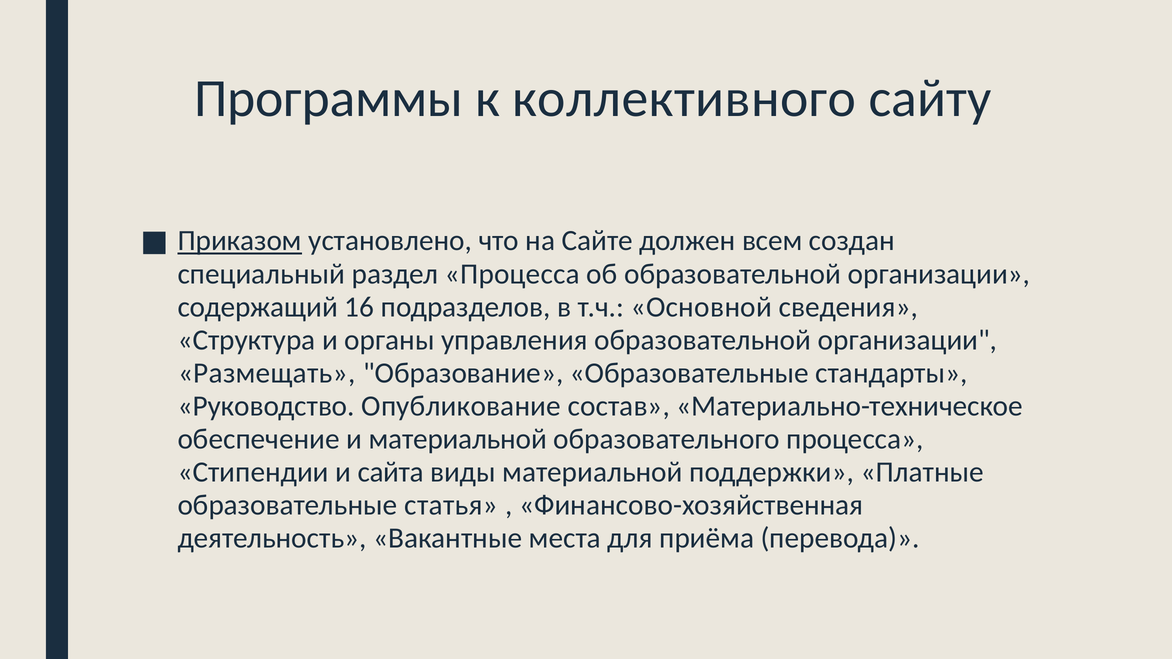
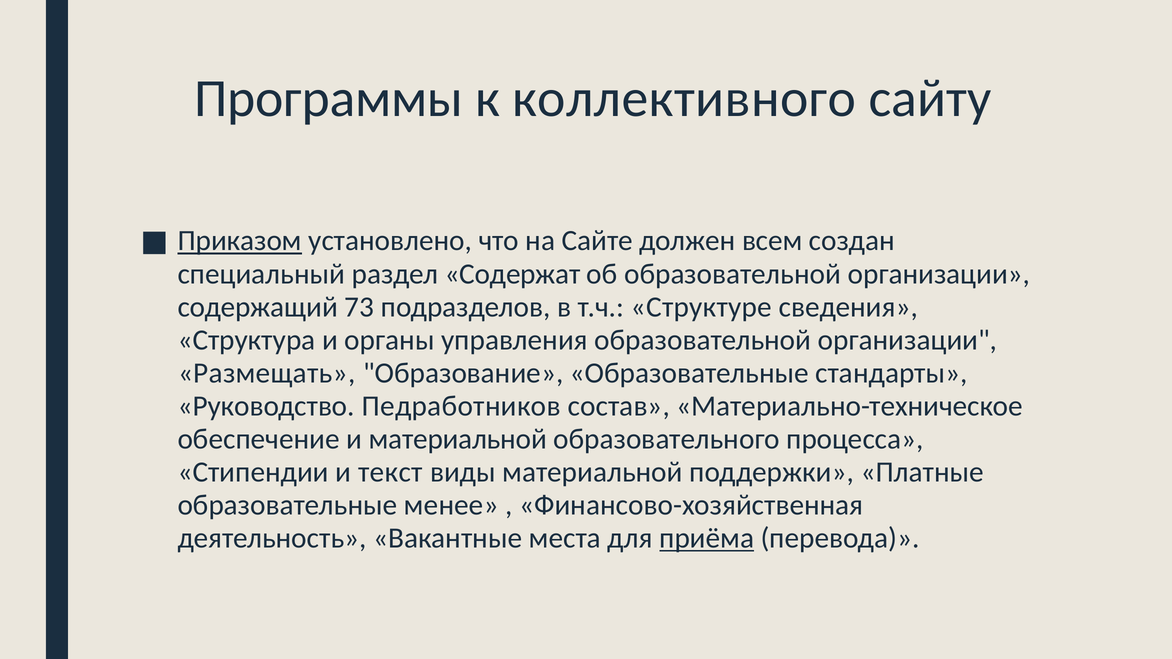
раздел Процесса: Процесса -> Содержат (513, 274)
16: 16 -> 73 (359, 307)
Основной: Основной -> Структуре (701, 307)
Опубликование: Опубликование -> Педработников (461, 406)
сайта: сайта -> текст (390, 472)
статья: статья -> менее (451, 505)
приёма underline: none -> present (707, 538)
